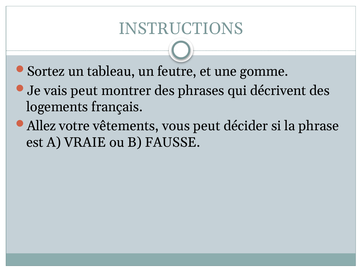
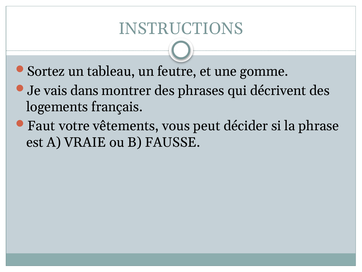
vais peut: peut -> dans (84, 90)
Allez: Allez -> Faut (41, 126)
